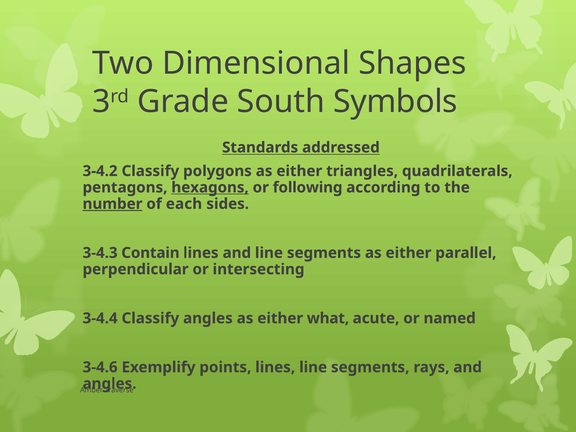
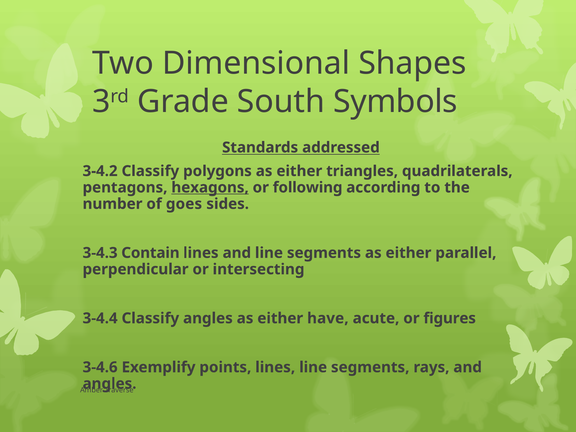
number underline: present -> none (113, 204)
each: each -> goes (184, 204)
what: what -> have (328, 318)
named: named -> figures (450, 318)
